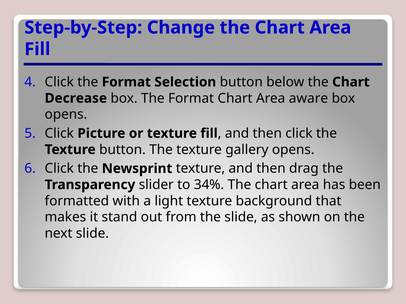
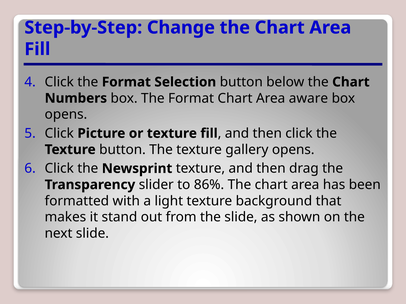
Decrease: Decrease -> Numbers (76, 98)
34%: 34% -> 86% (209, 185)
